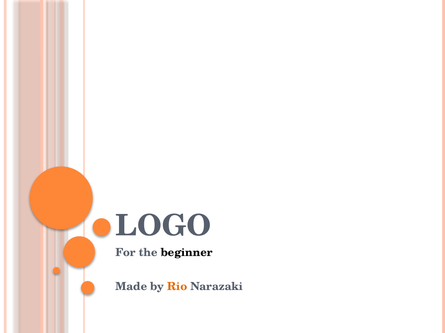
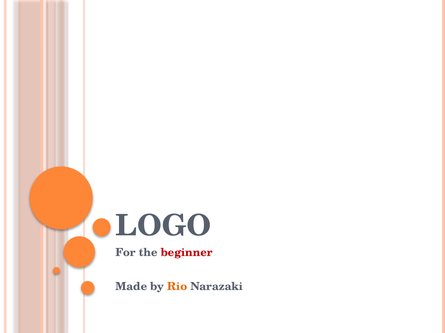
beginner colour: black -> red (187, 253)
